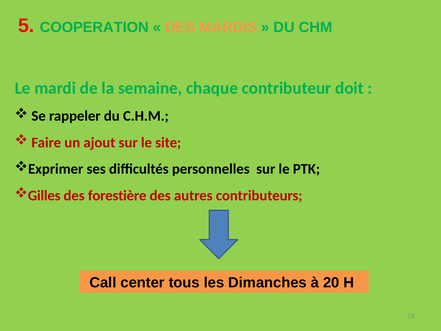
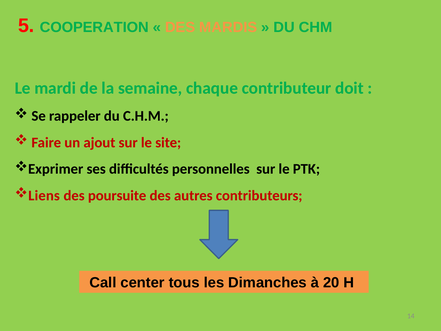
Gilles: Gilles -> Liens (44, 195)
forestière: forestière -> poursuite (117, 195)
